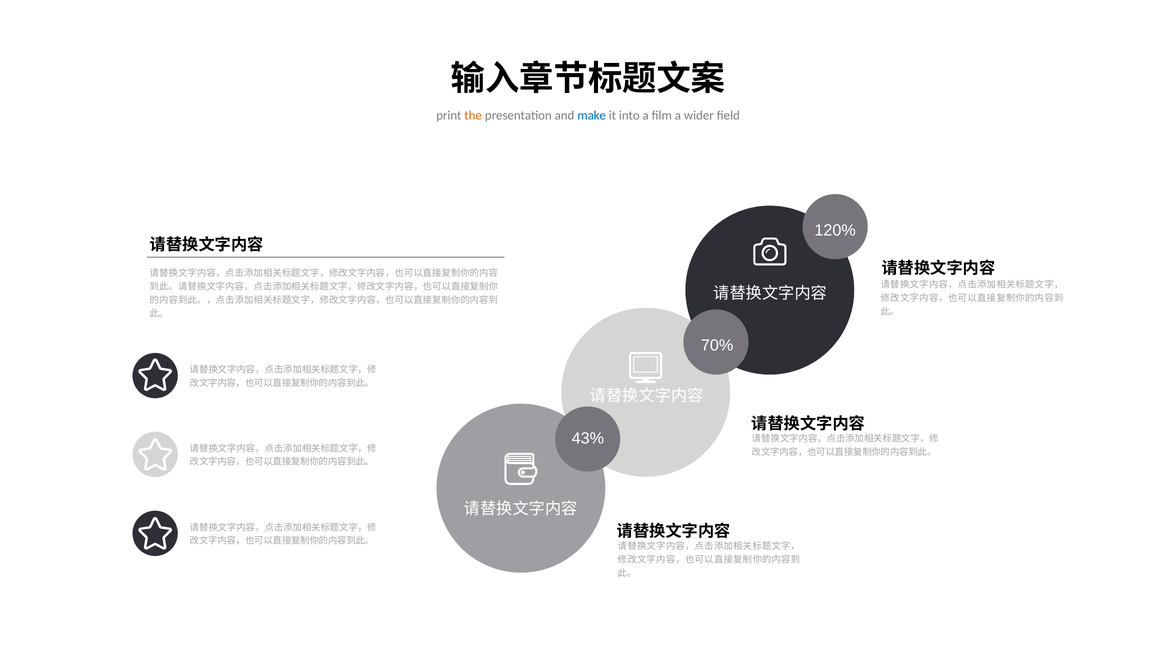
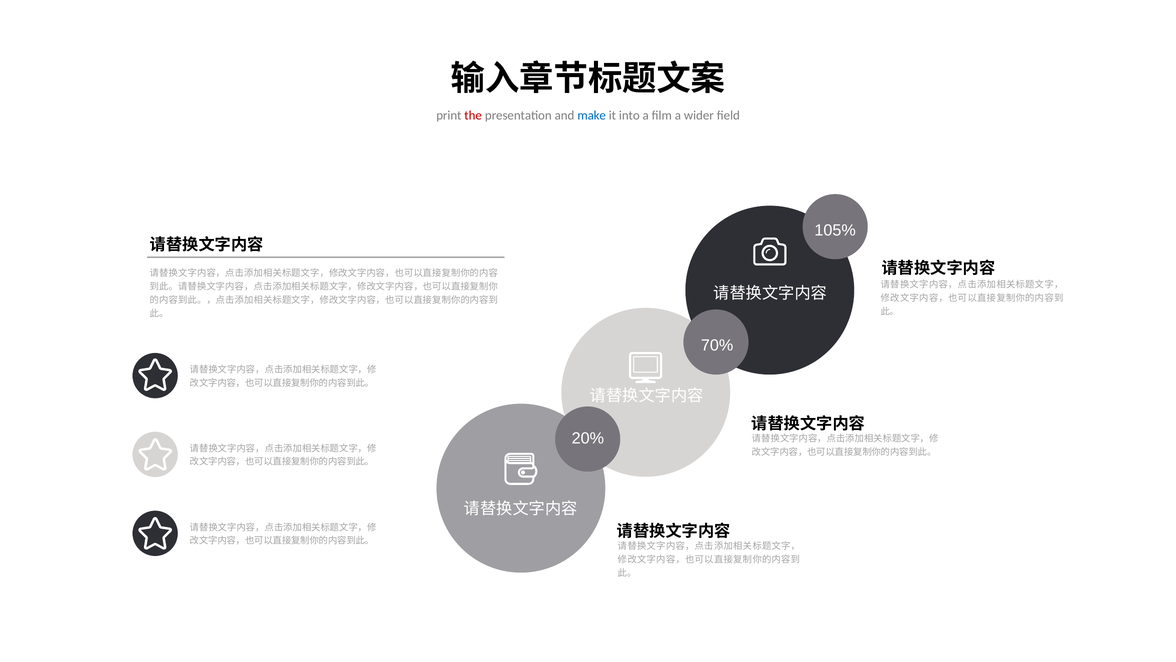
the colour: orange -> red (473, 115)
120%: 120% -> 105% (835, 230)
43%: 43% -> 20% (588, 438)
